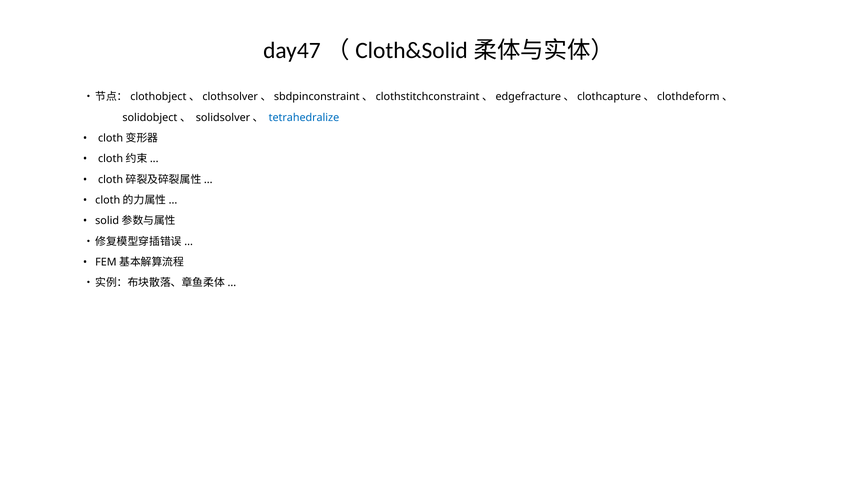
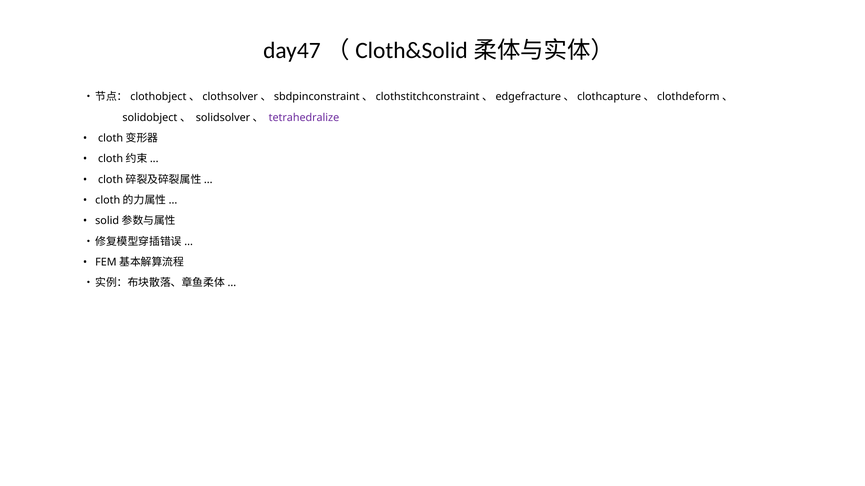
tetrahedralize colour: blue -> purple (304, 118)
